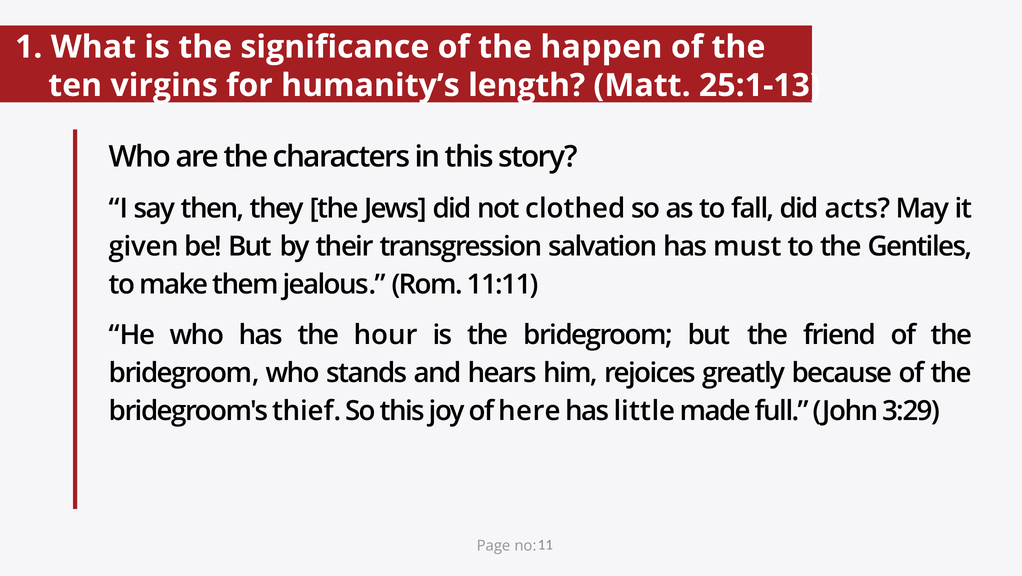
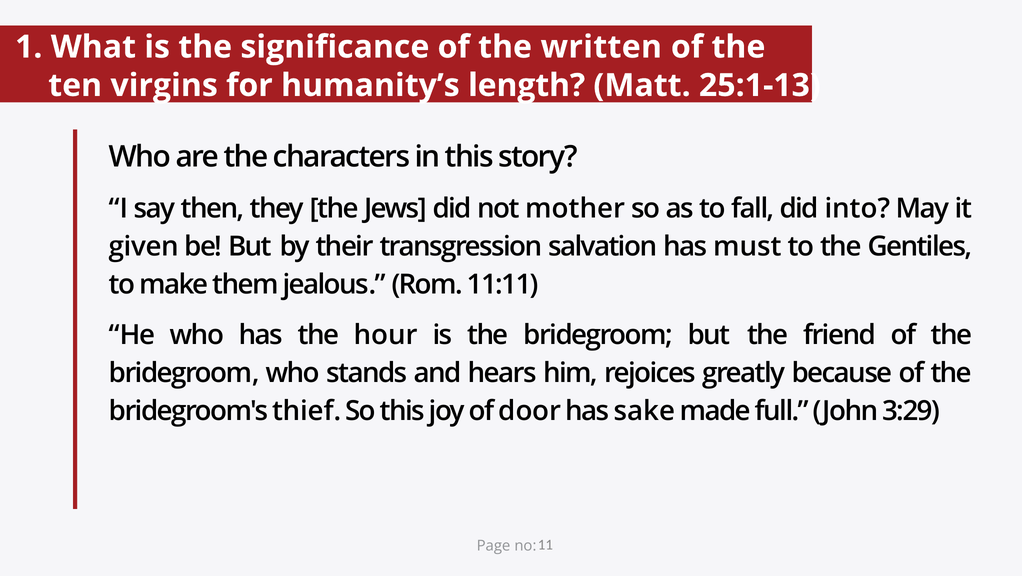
happen: happen -> written (601, 47)
clothed: clothed -> mother (575, 209)
acts: acts -> into (857, 209)
here: here -> door (530, 411)
little: little -> sake (644, 411)
